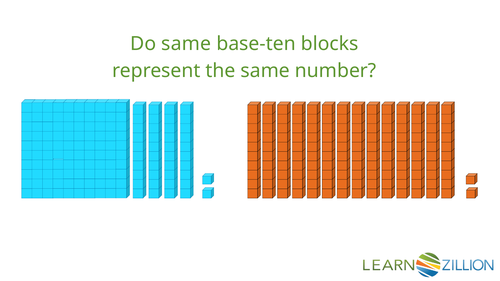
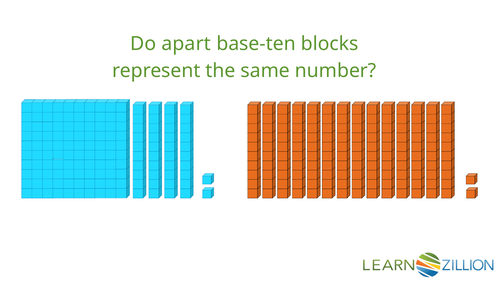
Do same: same -> apart (186, 44)
